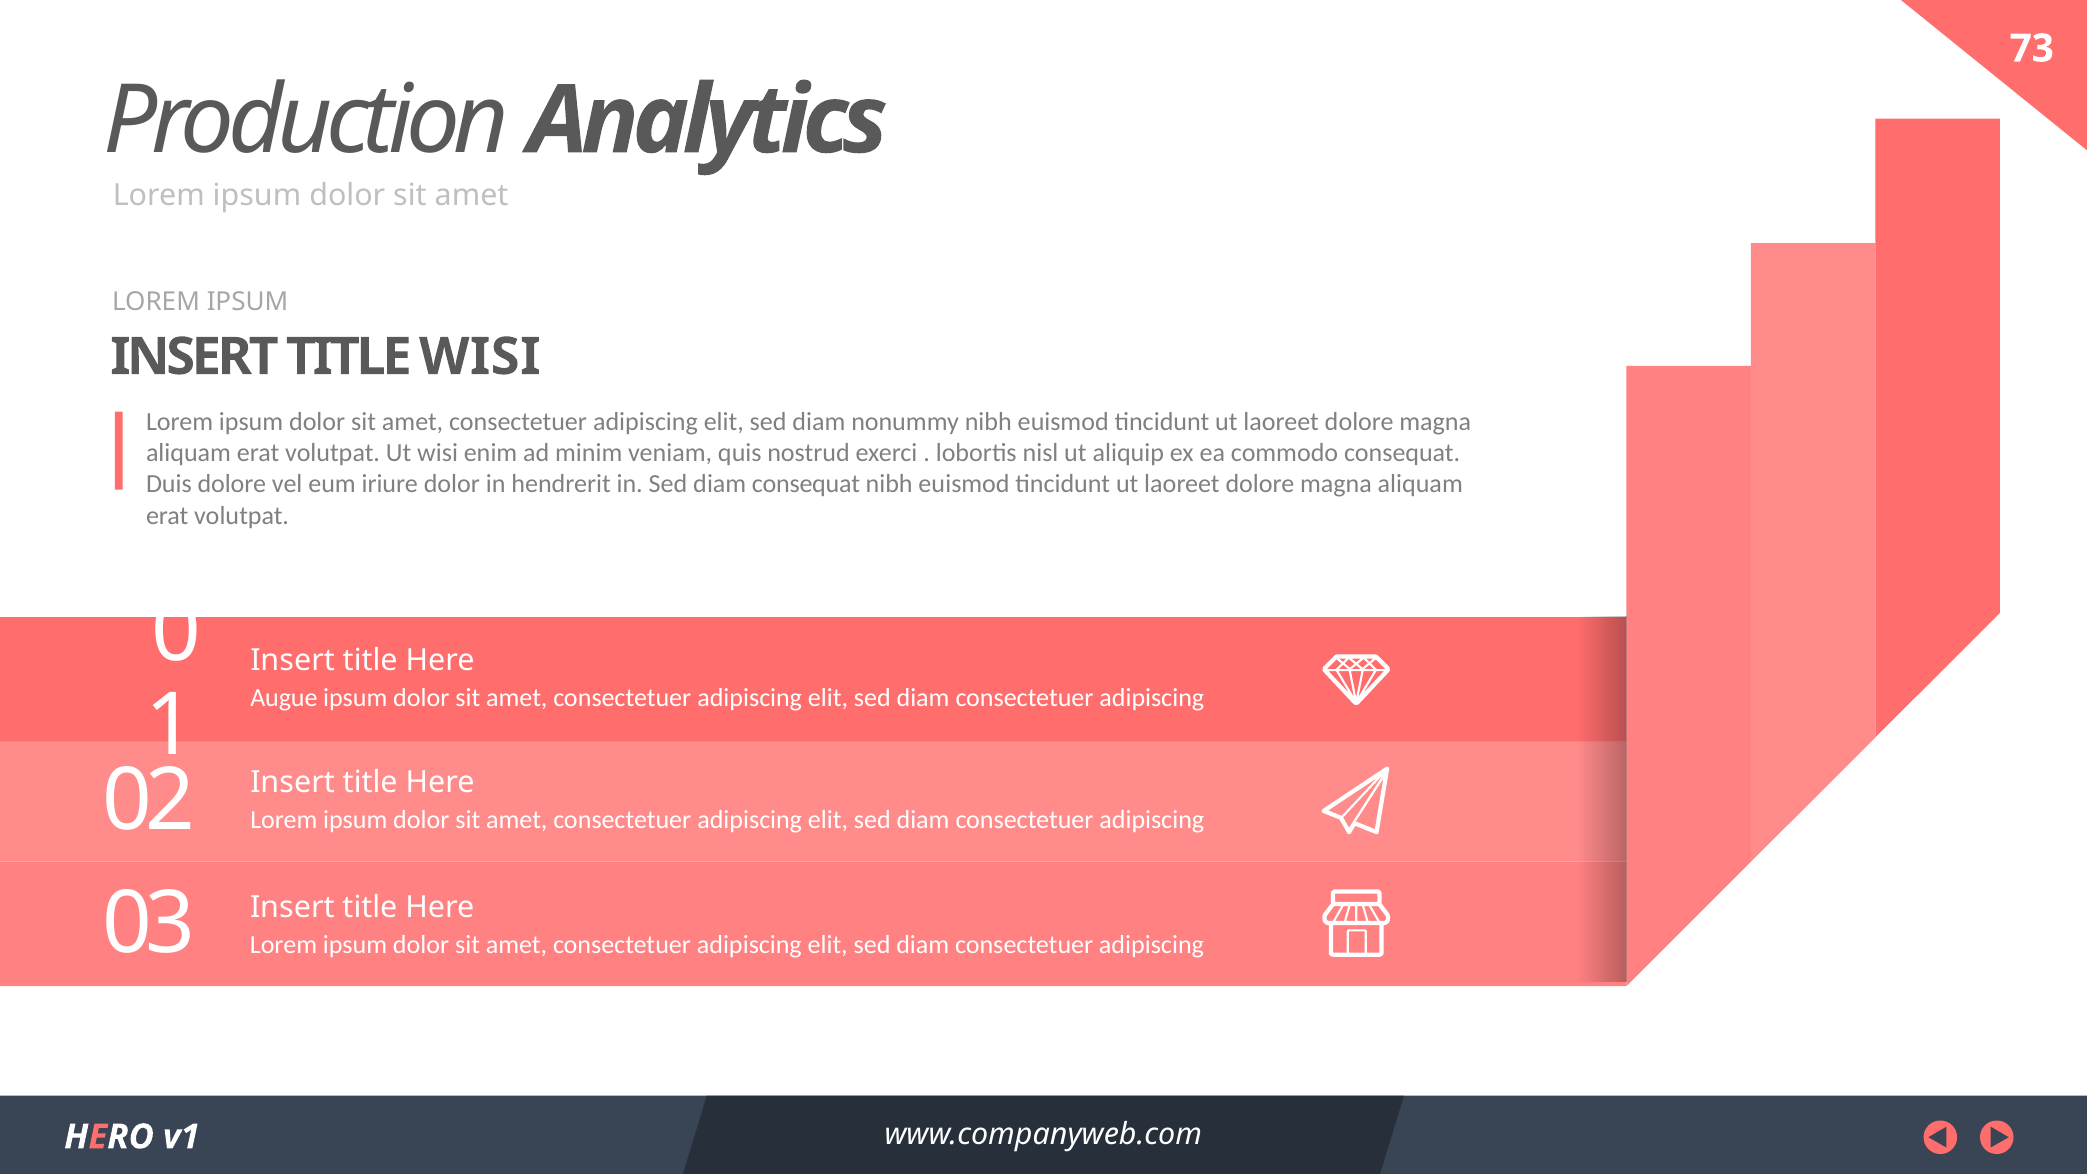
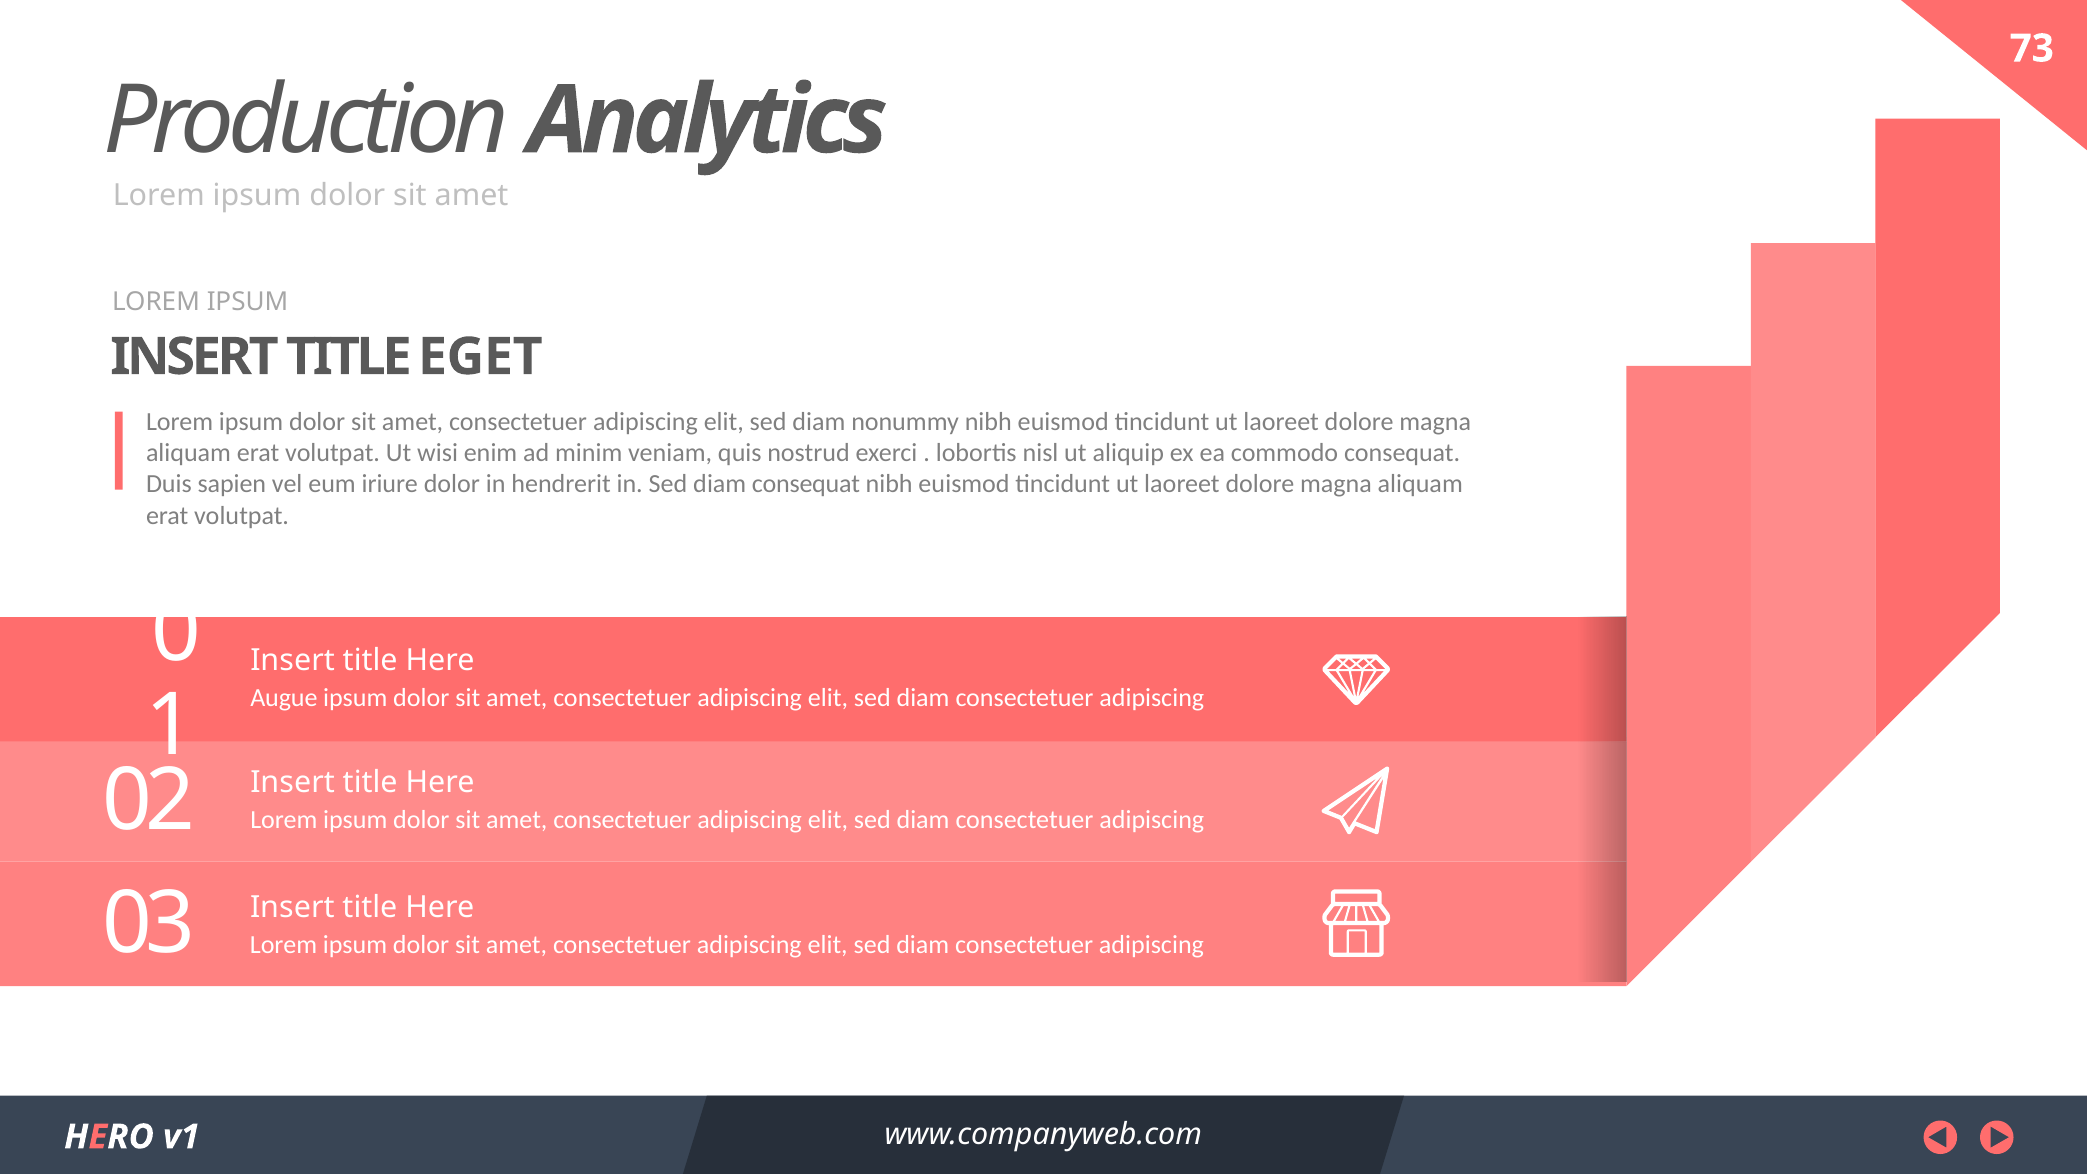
TITLE WISI: WISI -> EGET (480, 357)
Duis dolore: dolore -> sapien (232, 484)
